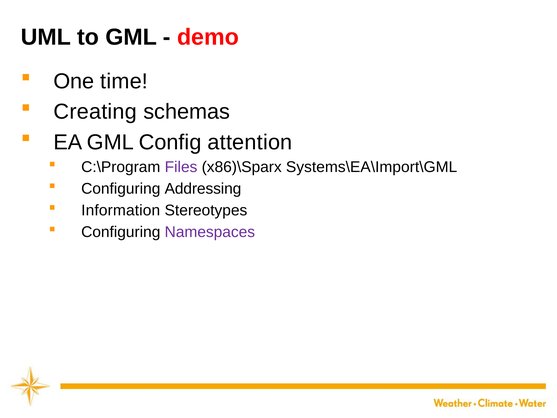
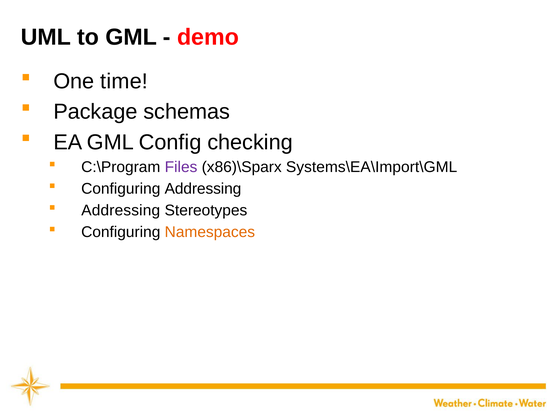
Creating: Creating -> Package (95, 112)
attention: attention -> checking (250, 142)
Information: Information -> Addressing (121, 210)
Namespaces colour: purple -> orange (210, 232)
